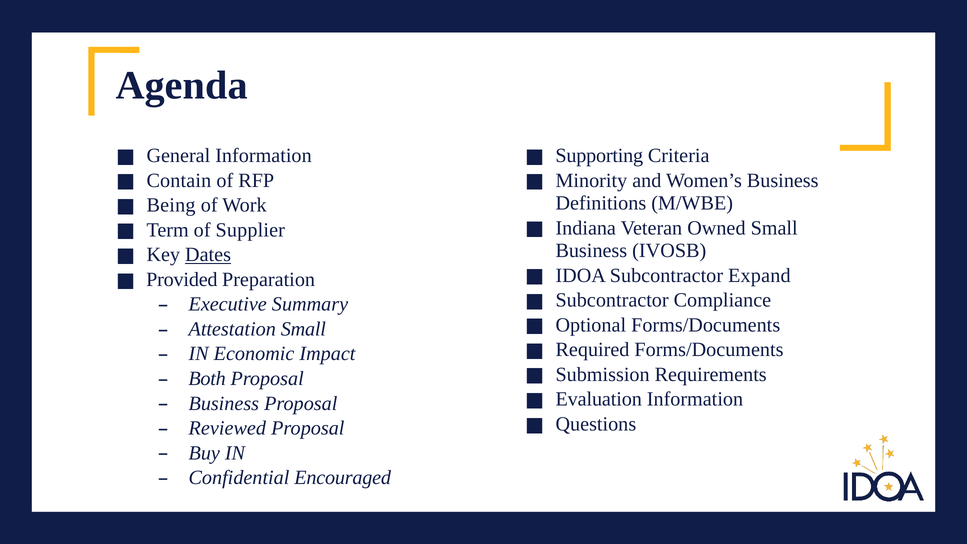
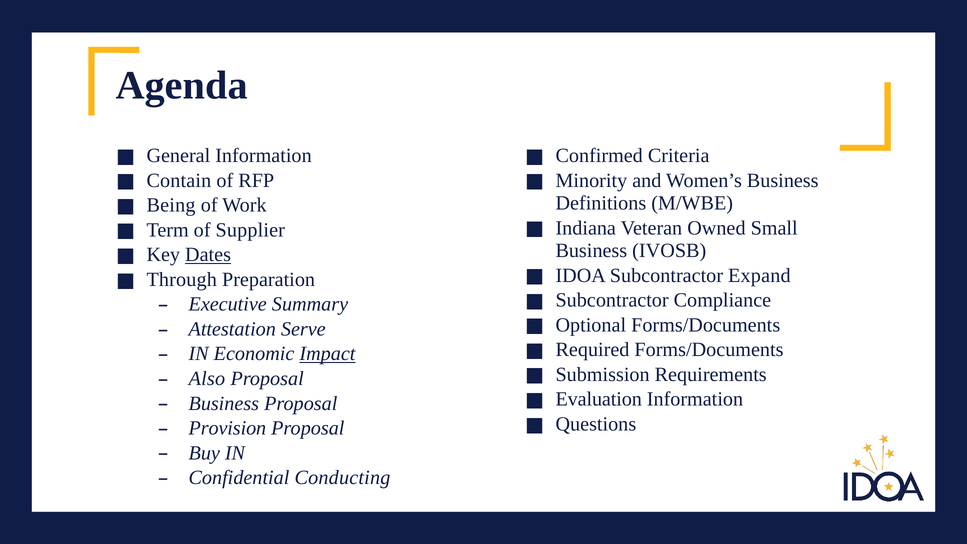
Supporting: Supporting -> Confirmed (599, 156)
Provided: Provided -> Through (182, 280)
Attestation Small: Small -> Serve (303, 329)
Impact underline: none -> present (327, 354)
Both: Both -> Also (207, 379)
Reviewed: Reviewed -> Provision (227, 428)
Encouraged: Encouraged -> Conducting (342, 478)
